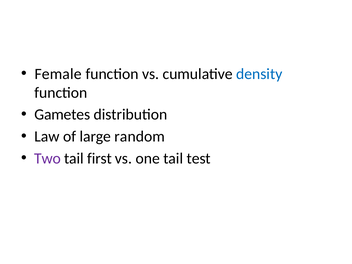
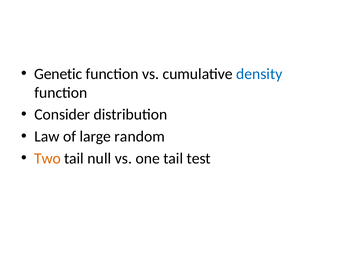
Female: Female -> Genetic (58, 74)
Gametes: Gametes -> Consider (62, 115)
Two colour: purple -> orange (48, 158)
first: first -> null (99, 158)
